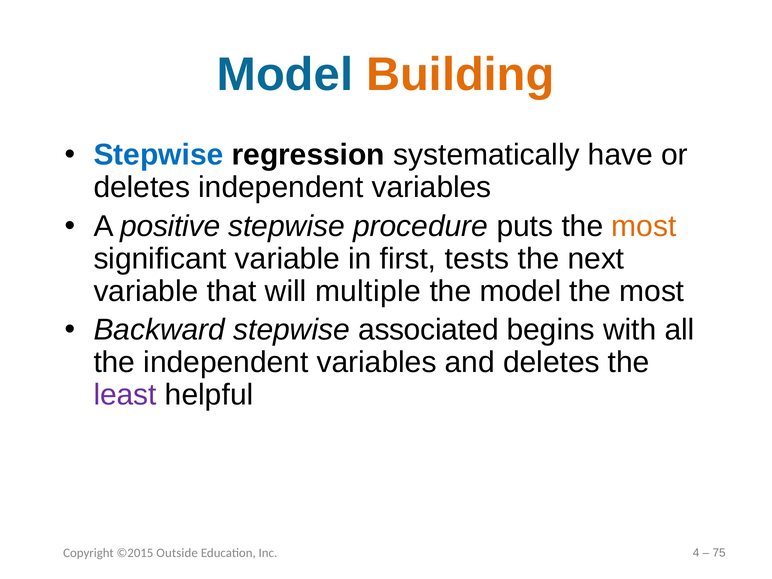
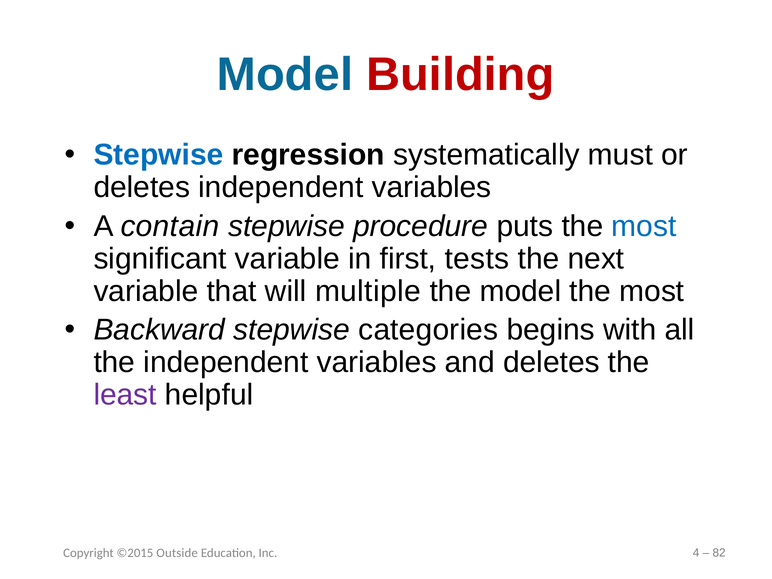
Building colour: orange -> red (460, 75)
have: have -> must (620, 155)
positive: positive -> contain (170, 226)
most colour: orange -> blue (644, 226)
associated: associated -> categories (428, 330)
75: 75 -> 82 (719, 553)
